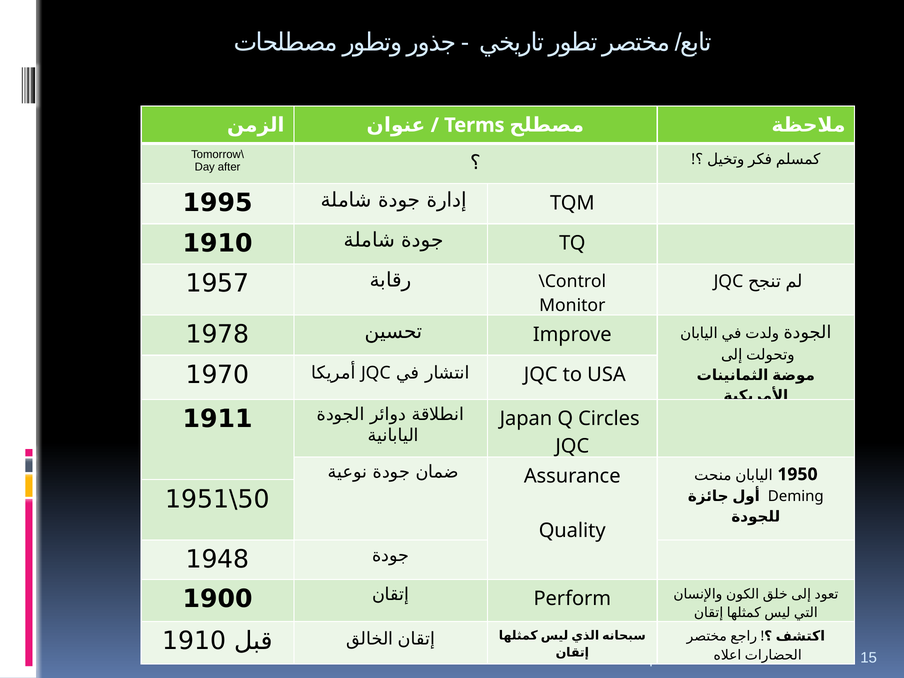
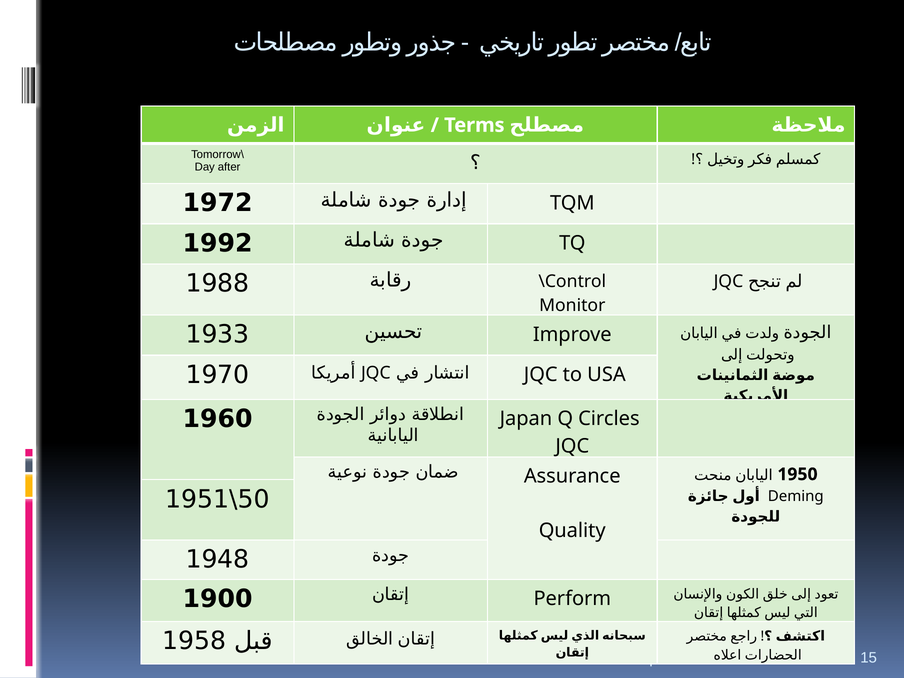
1995: 1995 -> 1972 (218, 203)
1910: 1910 -> 1992 (218, 243)
1957: 1957 -> 1988 (217, 283)
1978: 1978 -> 1933 (217, 335)
1911: 1911 -> 1960 (218, 419)
1910: 1910 -> 1958 (194, 641)
